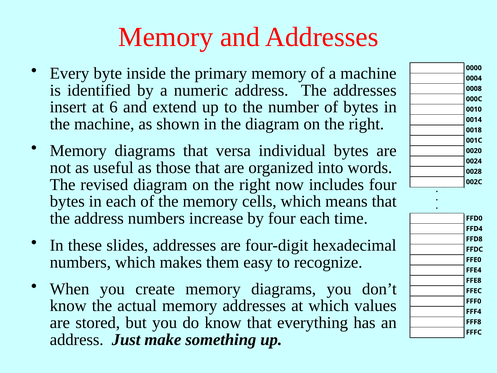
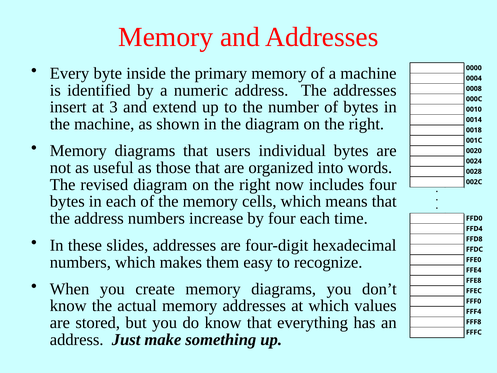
6: 6 -> 3 (114, 107)
versa: versa -> users (233, 151)
